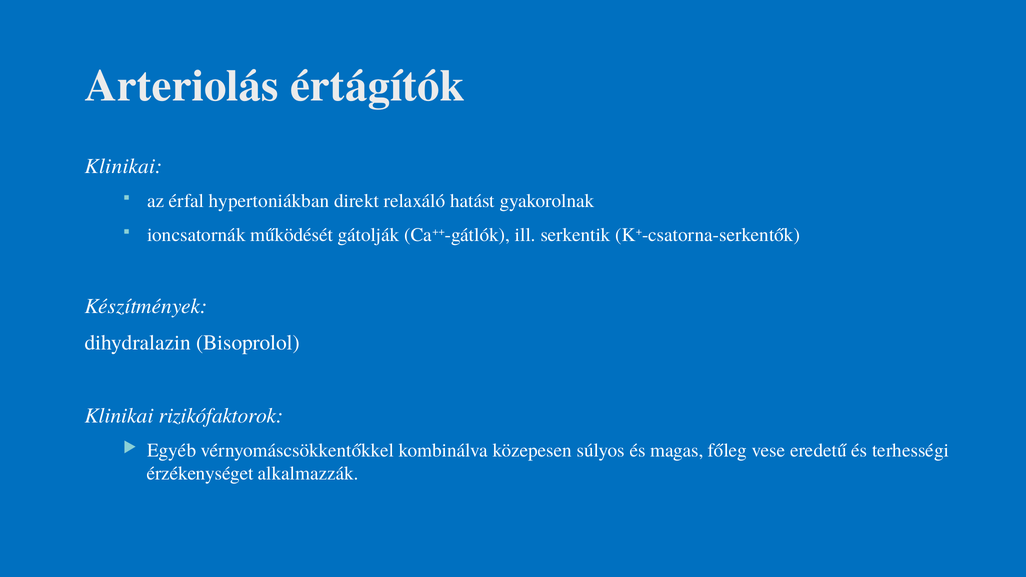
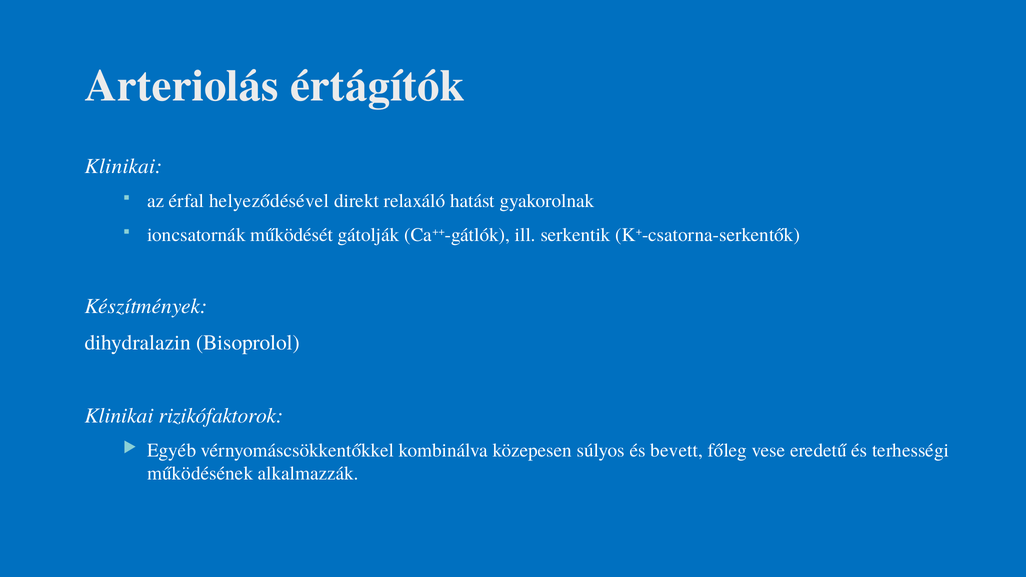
hypertoniákban: hypertoniákban -> helyeződésével (269, 201)
magas: magas -> bevett (677, 451)
érzékenységet: érzékenységet -> működésének (200, 474)
